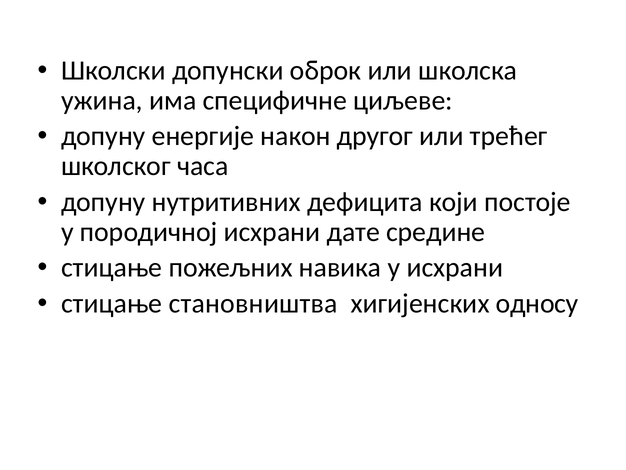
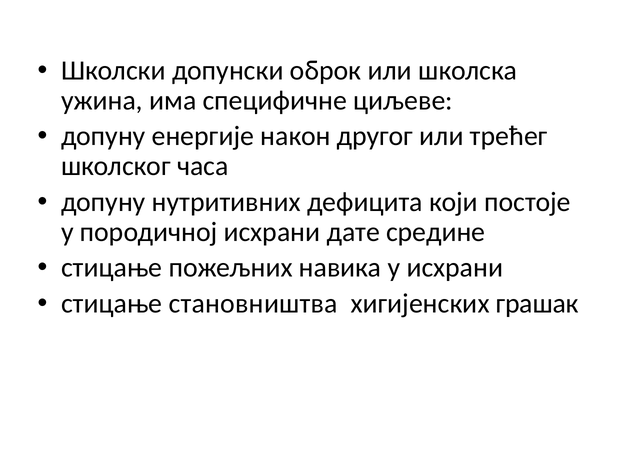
односу: односу -> грашак (537, 303)
